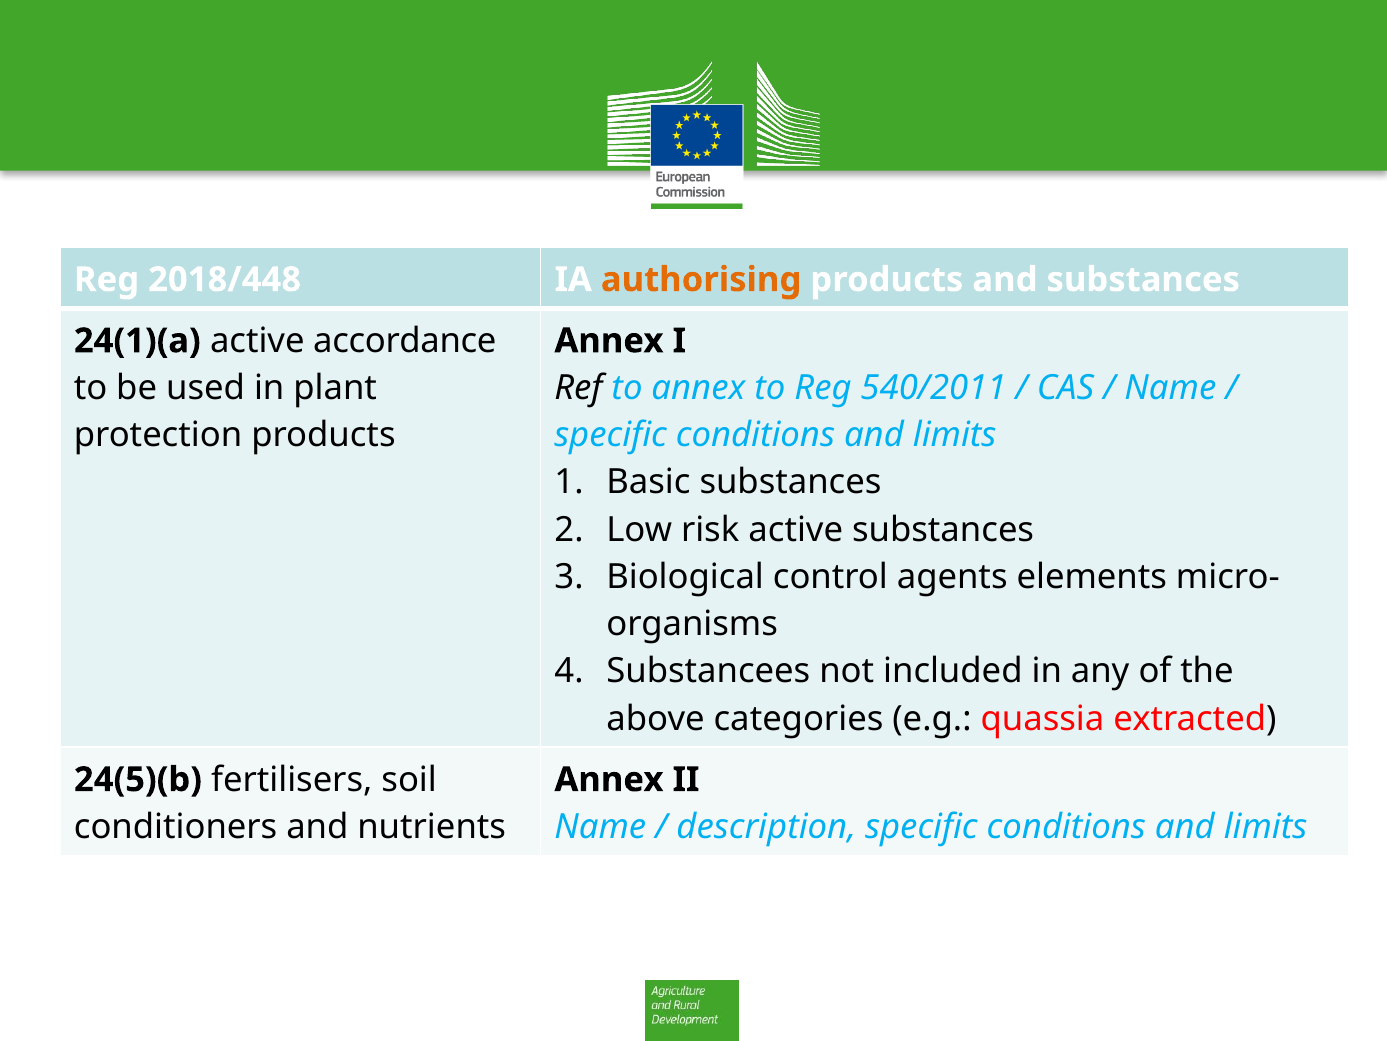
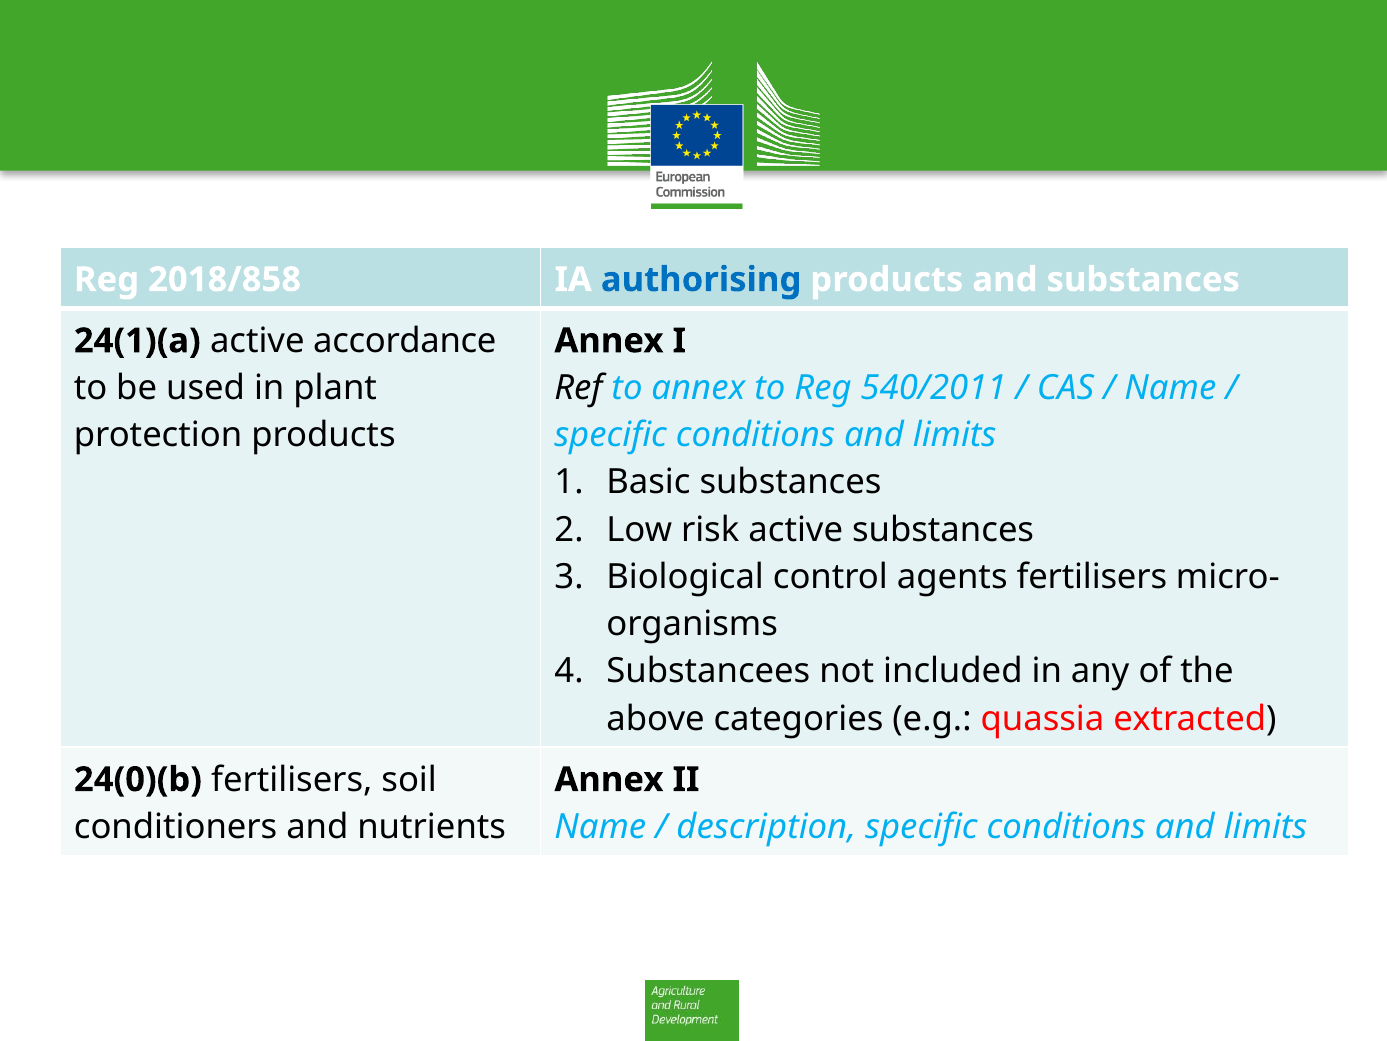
2018/448: 2018/448 -> 2018/858 (225, 279)
authorising colour: orange -> blue (701, 279)
agents elements: elements -> fertilisers (1092, 577)
24(5)(b: 24(5)(b -> 24(0)(b (138, 779)
